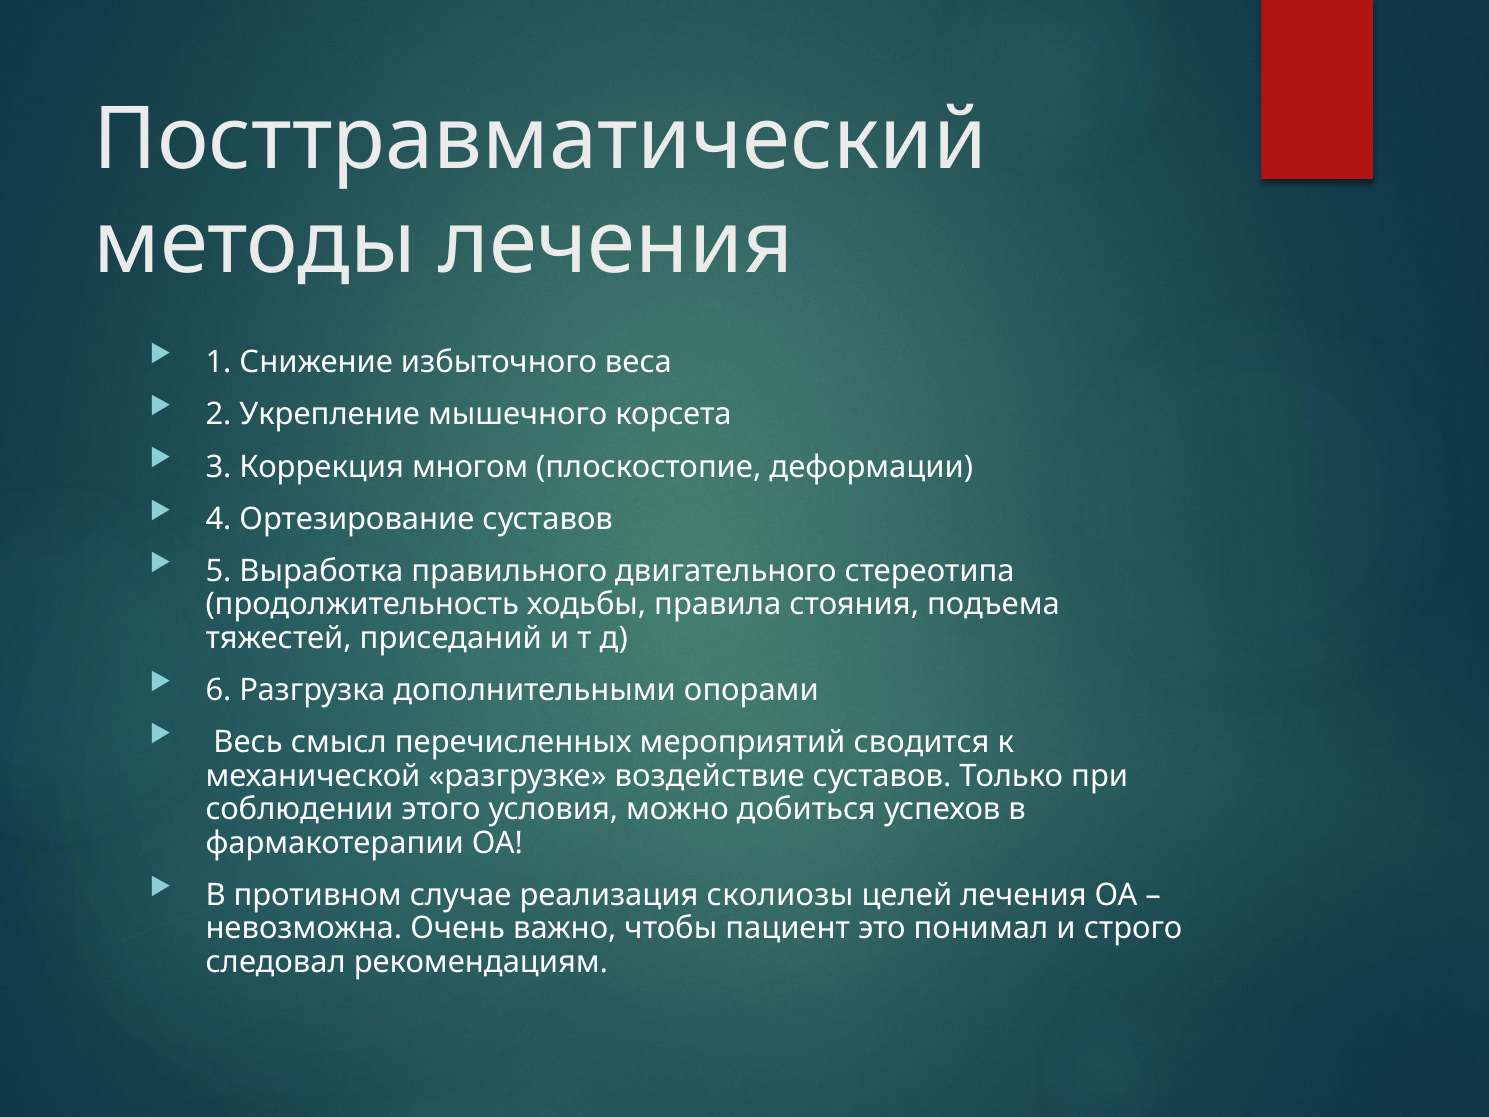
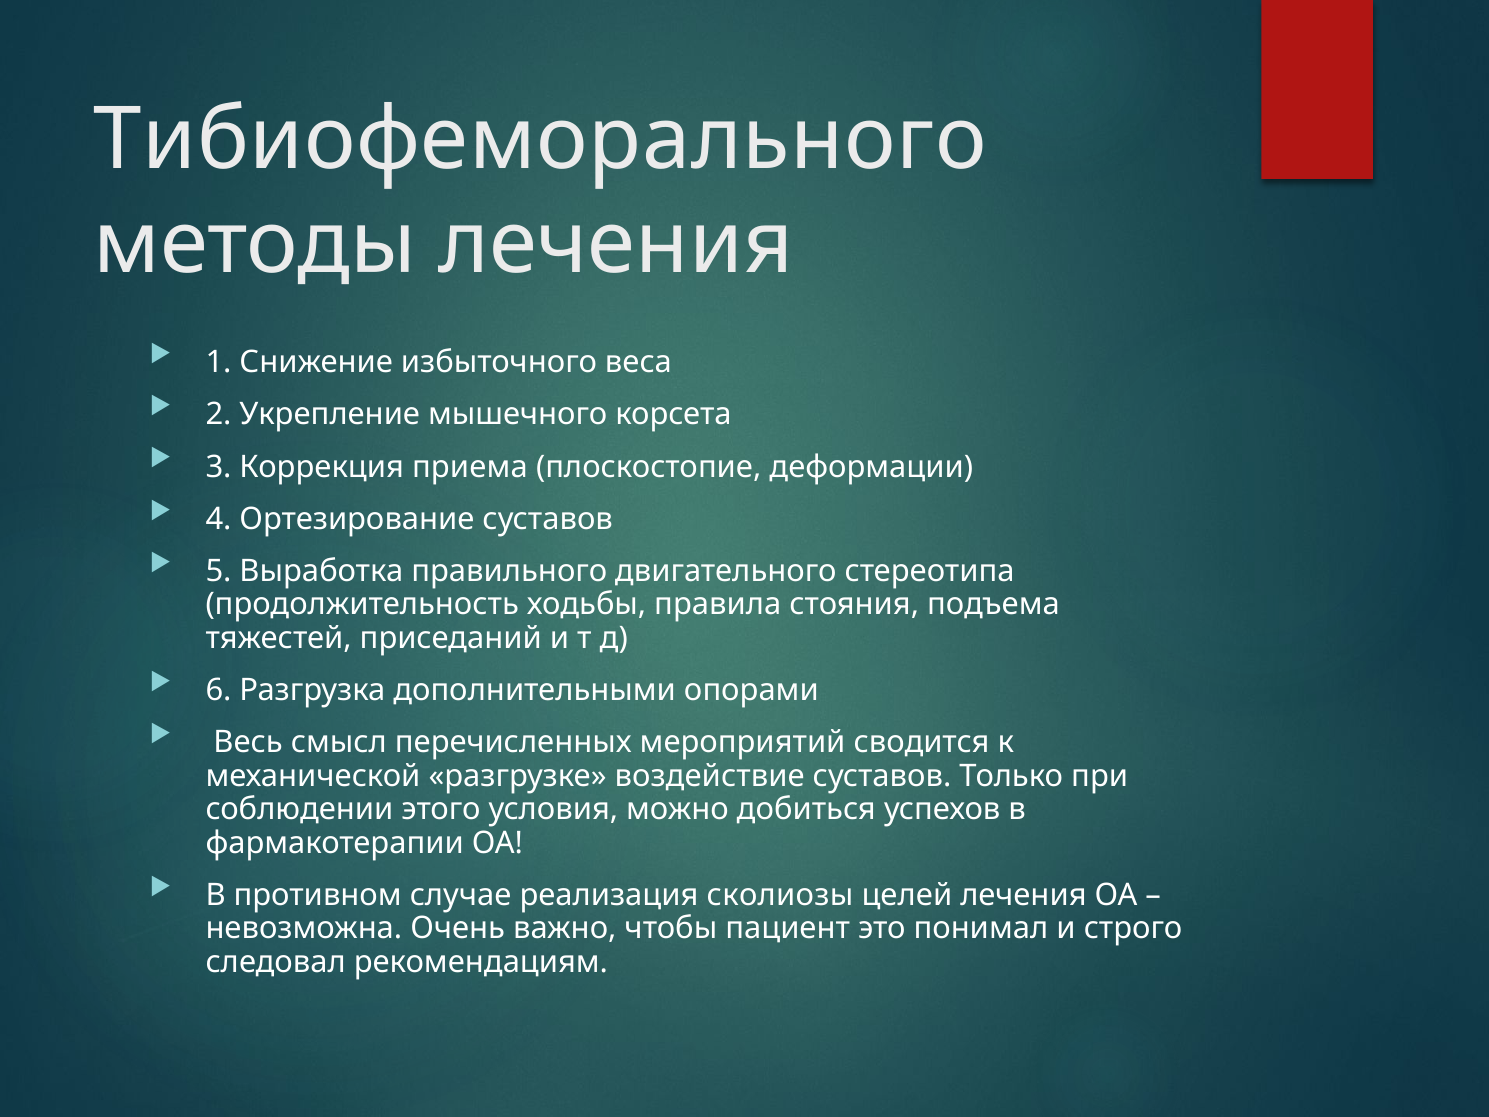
Посттравматический: Посттравматический -> Тибиофеморального (540, 139)
многом: многом -> приема (470, 467)
